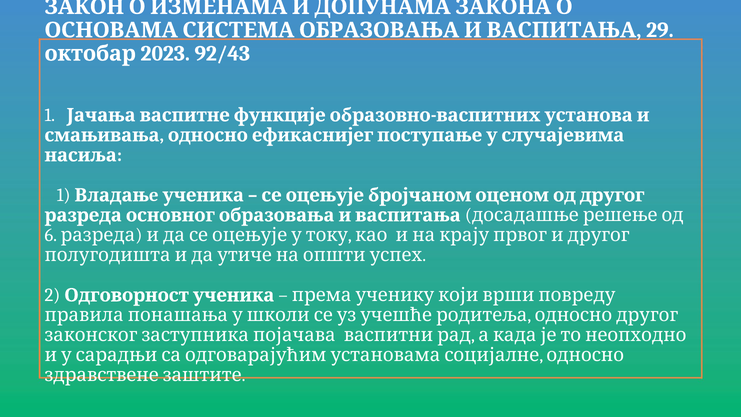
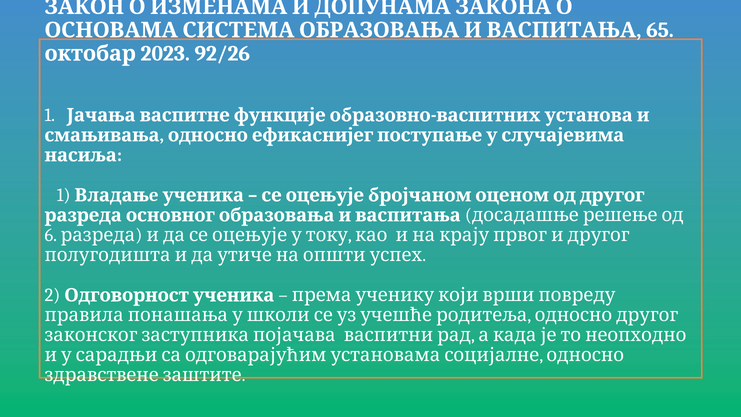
29: 29 -> 65 (660, 30)
92/43: 92/43 -> 92/26 (222, 53)
